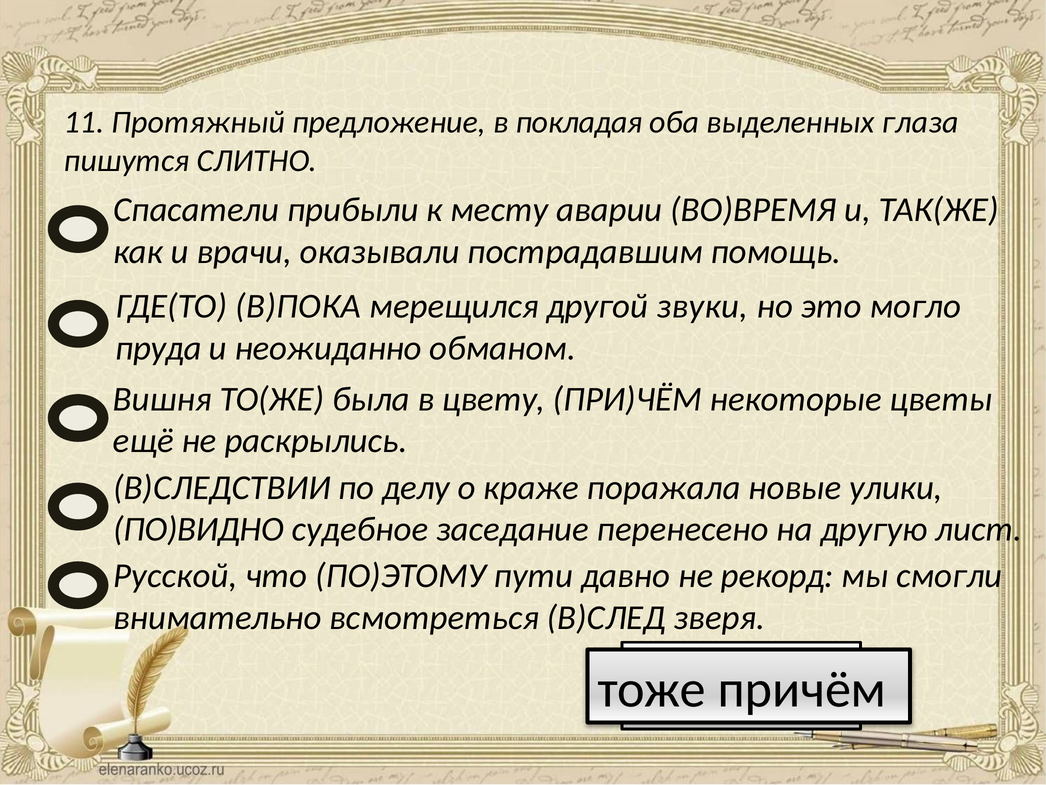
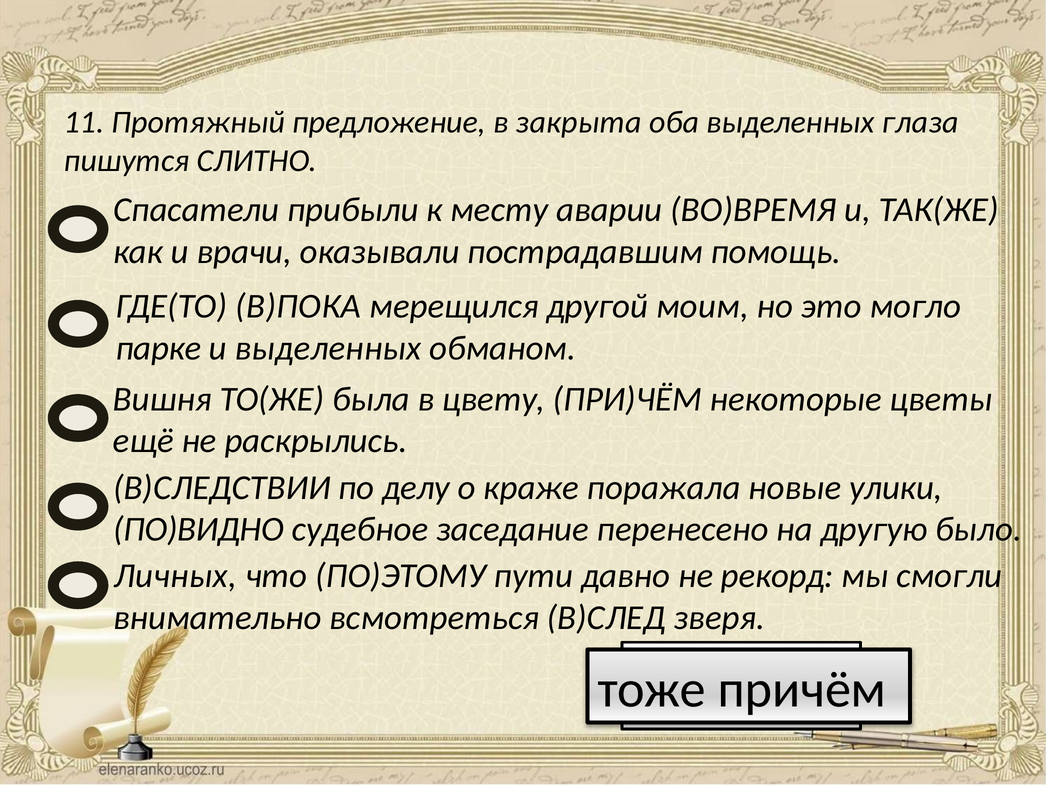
покладая: покладая -> закрыта (579, 122)
звуки: звуки -> моим (702, 306)
пруда: пруда -> парке (158, 348)
и неожиданно: неожиданно -> выделенных (328, 348)
лист: лист -> было (979, 529)
Русской: Русской -> Личных (175, 575)
